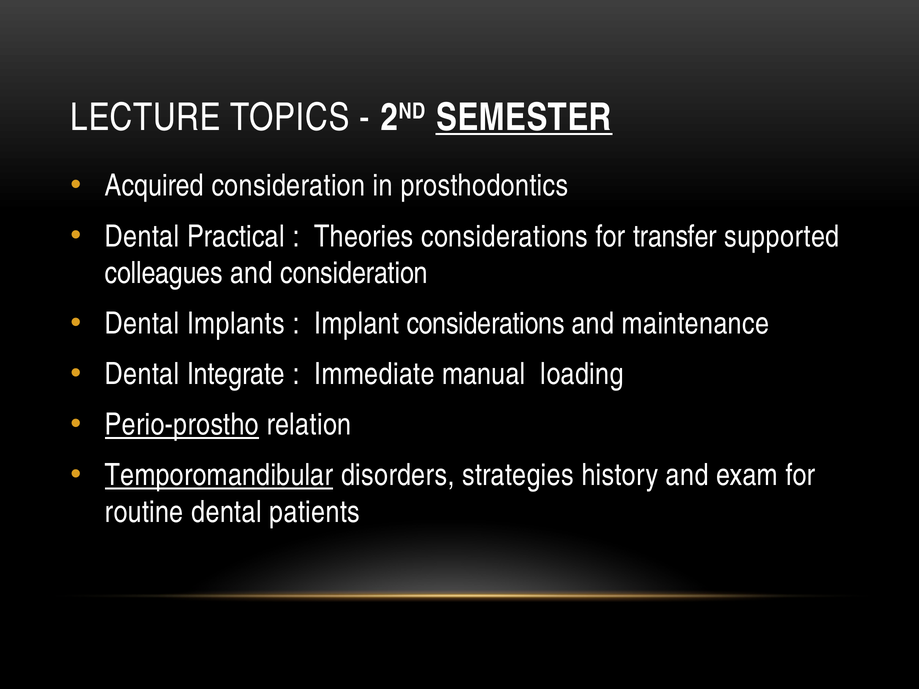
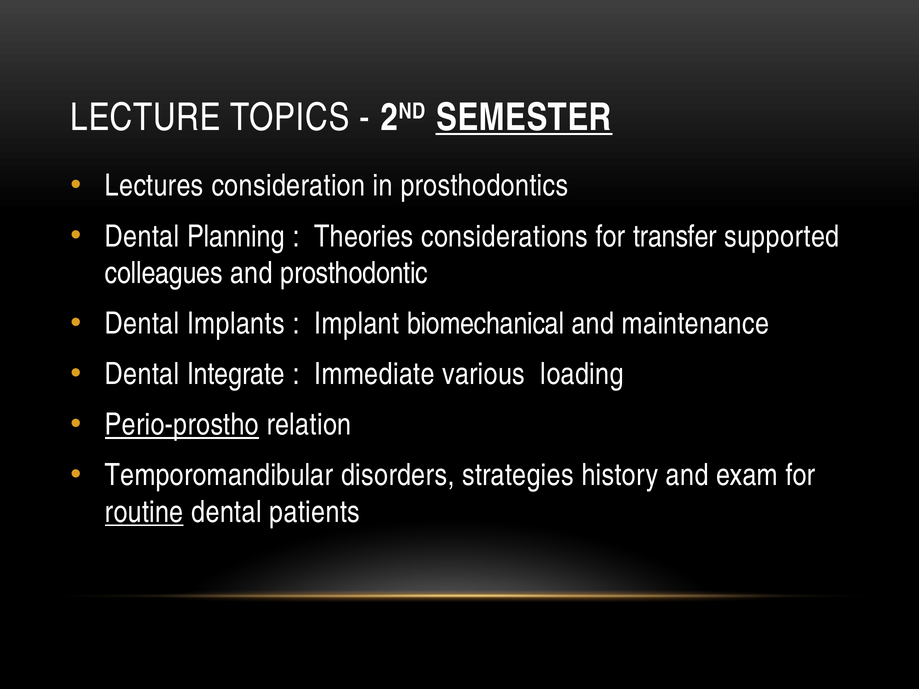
Acquired: Acquired -> Lectures (154, 186)
Practical: Practical -> Planning (236, 236)
and consideration: consideration -> prosthodontic (354, 273)
Implant considerations: considerations -> biomechanical (486, 324)
manual: manual -> various (484, 374)
Temporomandibular underline: present -> none (219, 475)
routine underline: none -> present (144, 512)
